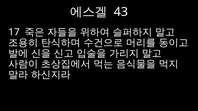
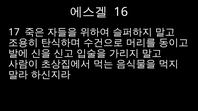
43: 43 -> 16 (121, 12)
